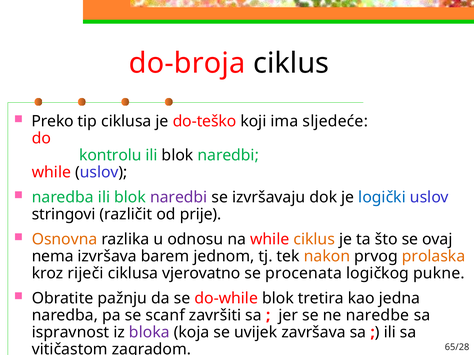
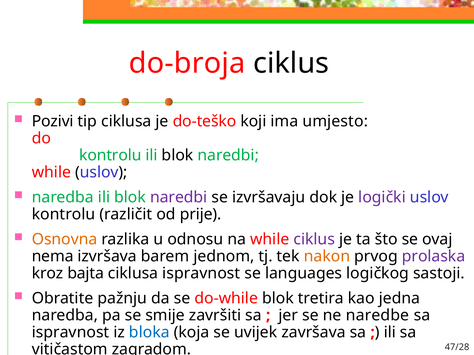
Preko: Preko -> Pozivi (53, 121)
sljedeće: sljedeće -> umjesto (335, 121)
logički colour: blue -> purple (382, 198)
stringovi: stringovi -> kontrolu (64, 215)
ciklus colour: orange -> purple (314, 240)
prolaska colour: orange -> purple (434, 257)
riječi: riječi -> bajta (86, 274)
ciklusa vjerovatno: vjerovatno -> ispravnost (201, 274)
procenata: procenata -> languages (304, 274)
pukne: pukne -> sastoji (439, 274)
scanf: scanf -> smije (165, 316)
bloka colour: purple -> blue (149, 333)
65/28: 65/28 -> 47/28 (457, 348)
